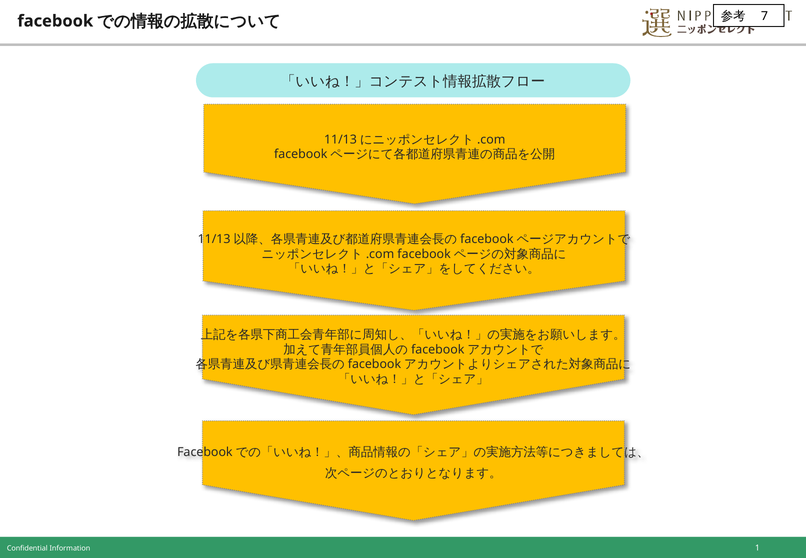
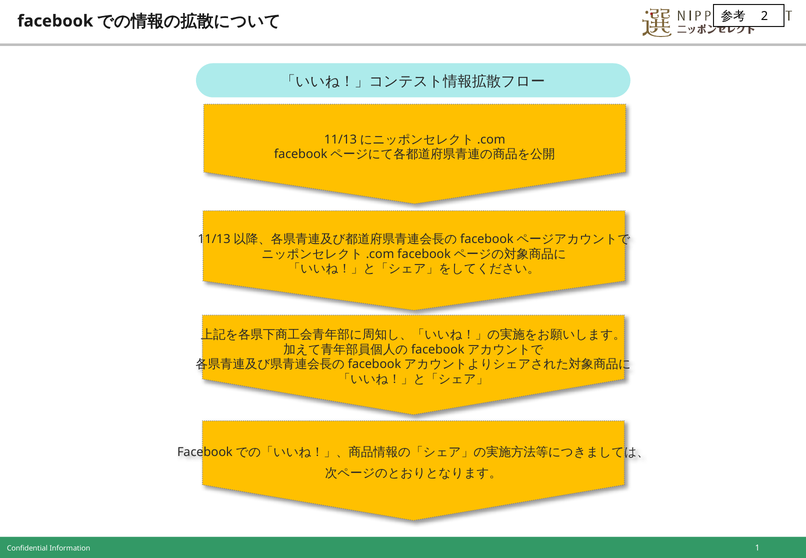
7: 7 -> 2 (765, 16)
